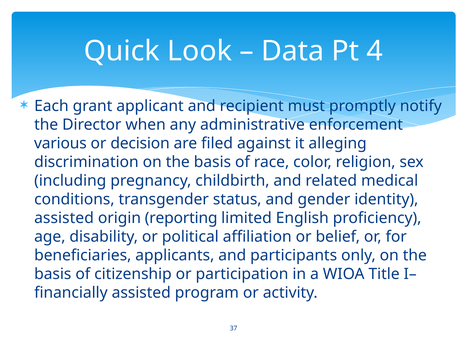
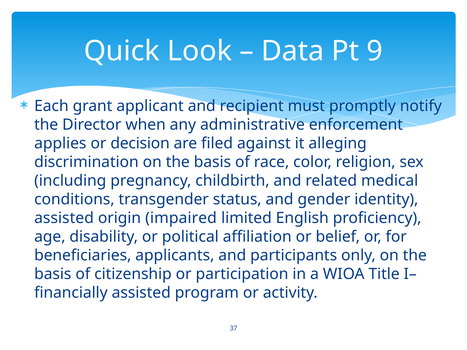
4: 4 -> 9 (375, 51)
various: various -> applies (60, 144)
reporting: reporting -> impaired (181, 218)
